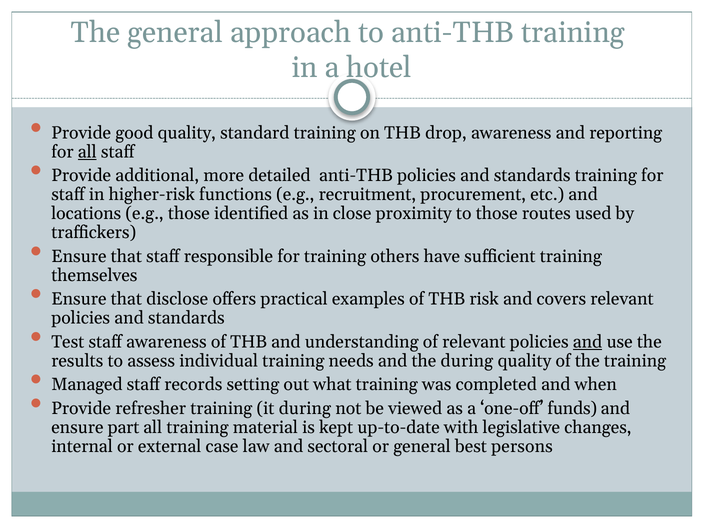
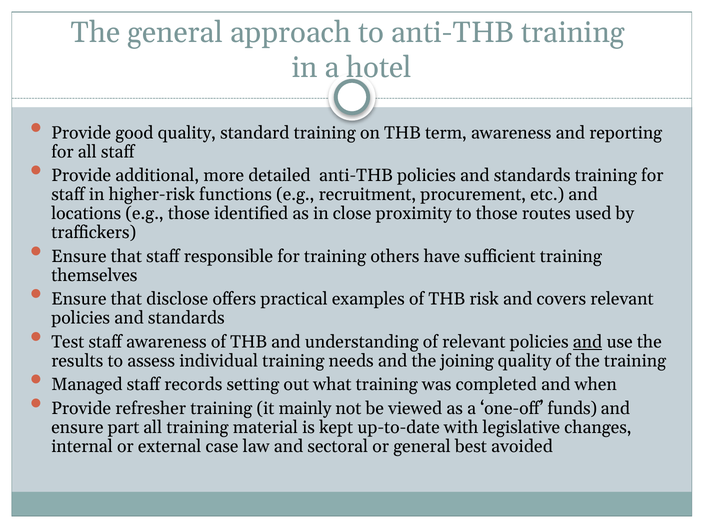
drop: drop -> term (446, 133)
all underline: present -> none (87, 152)
the during: during -> joining (467, 361)
it during: during -> mainly (305, 408)
persons: persons -> avoided (522, 446)
